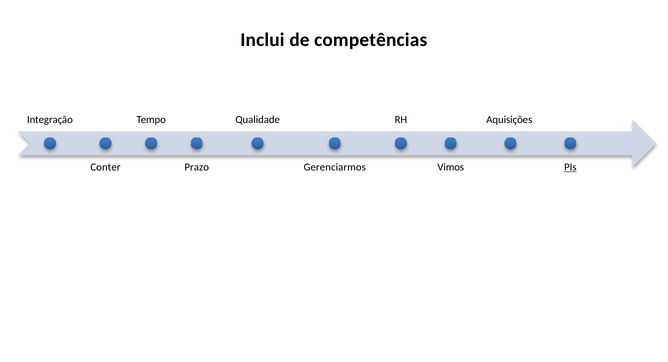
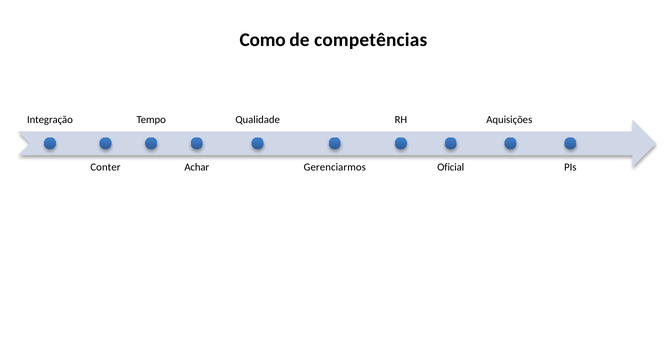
Inclui: Inclui -> Como (263, 40)
Prazo: Prazo -> Achar (197, 167)
Vimos: Vimos -> Oficial (451, 167)
PIs underline: present -> none (570, 167)
